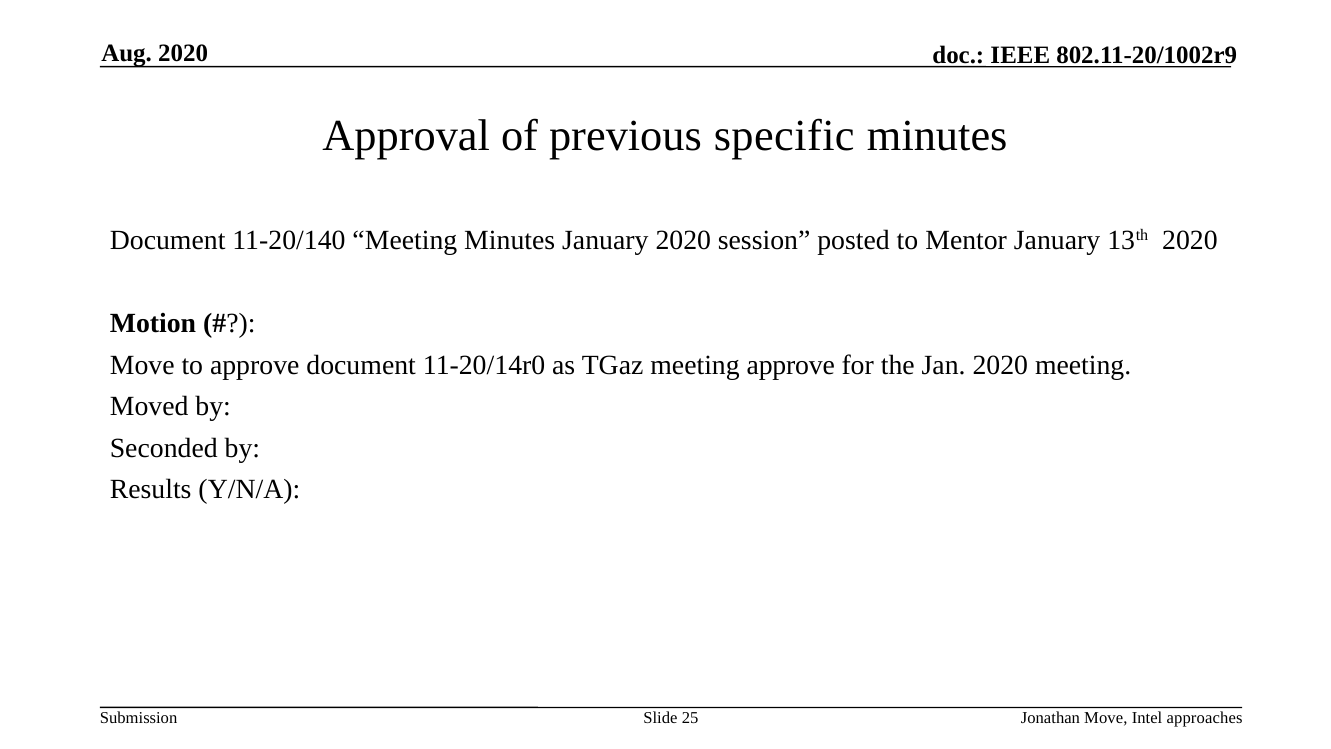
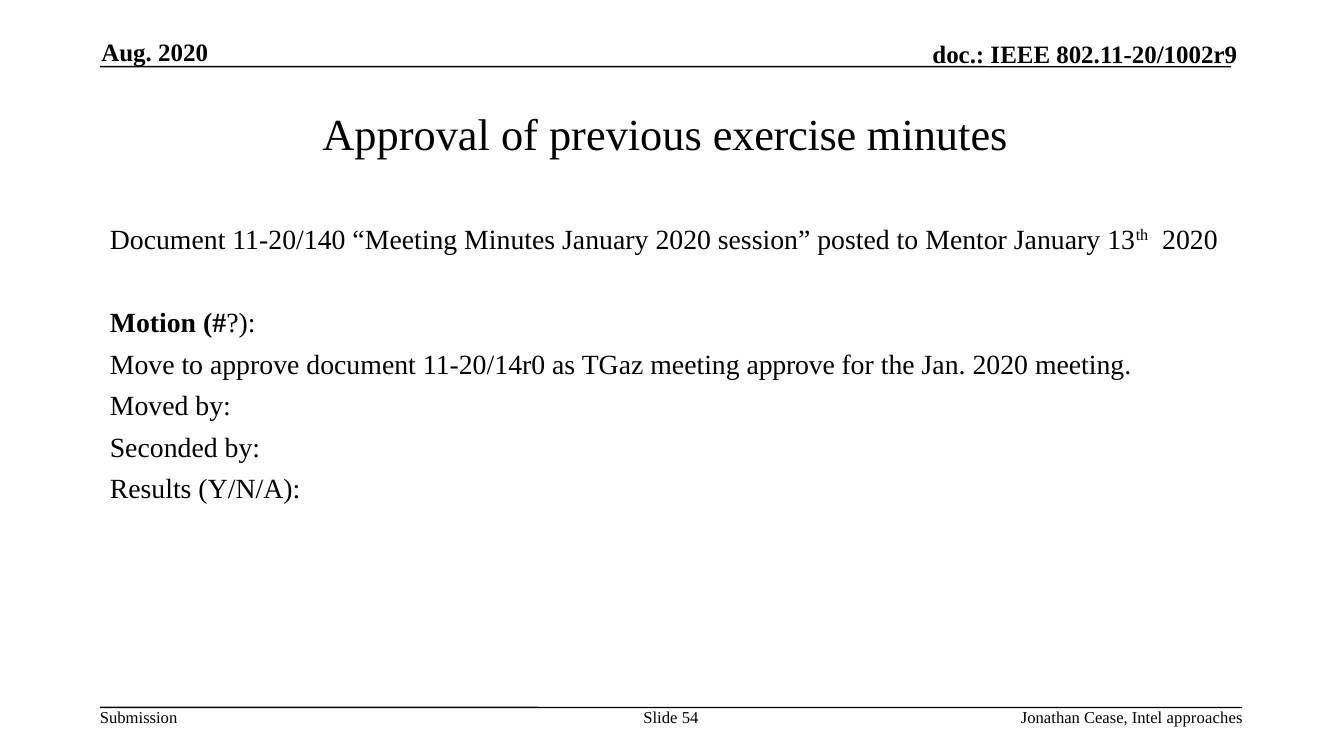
specific: specific -> exercise (785, 136)
25: 25 -> 54 (690, 718)
Jonathan Move: Move -> Cease (1106, 718)
